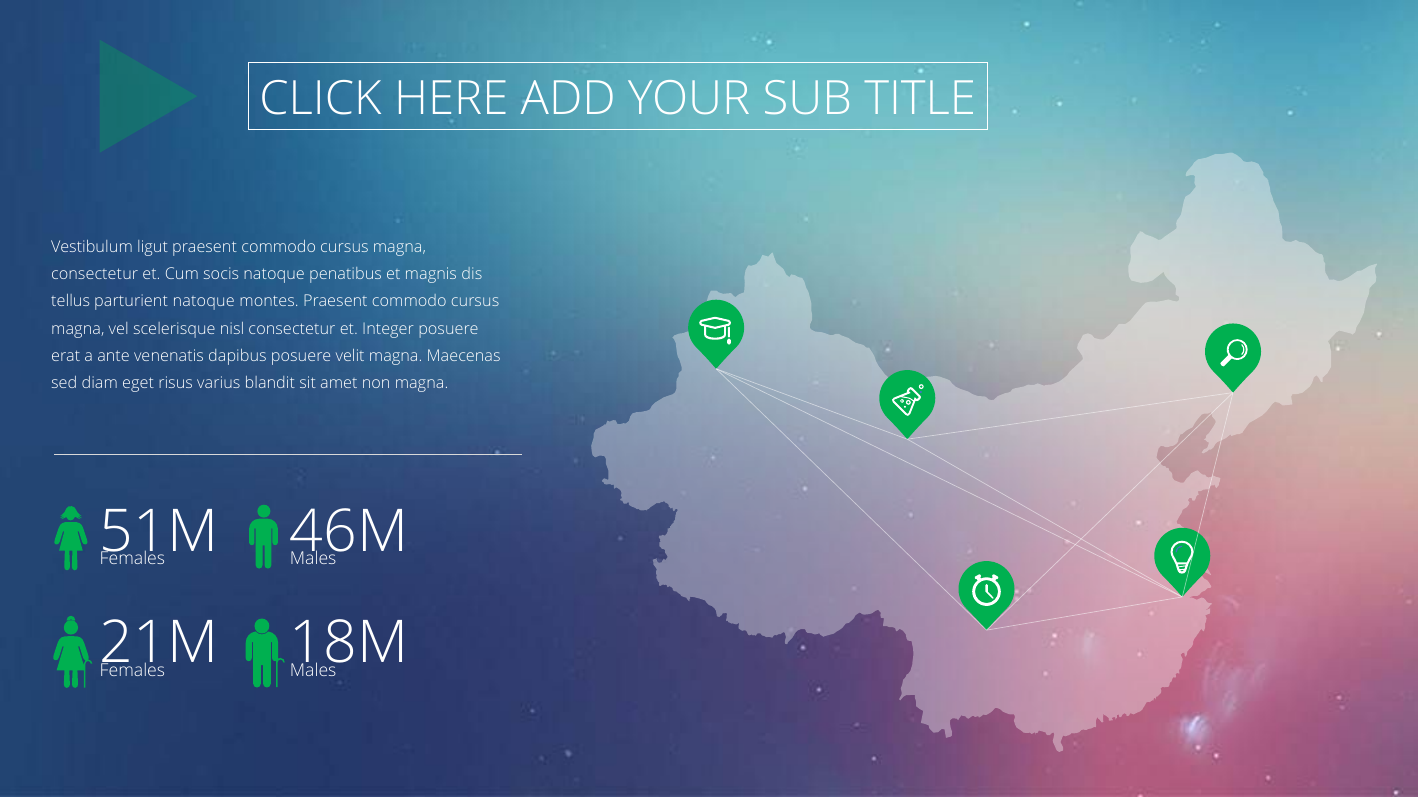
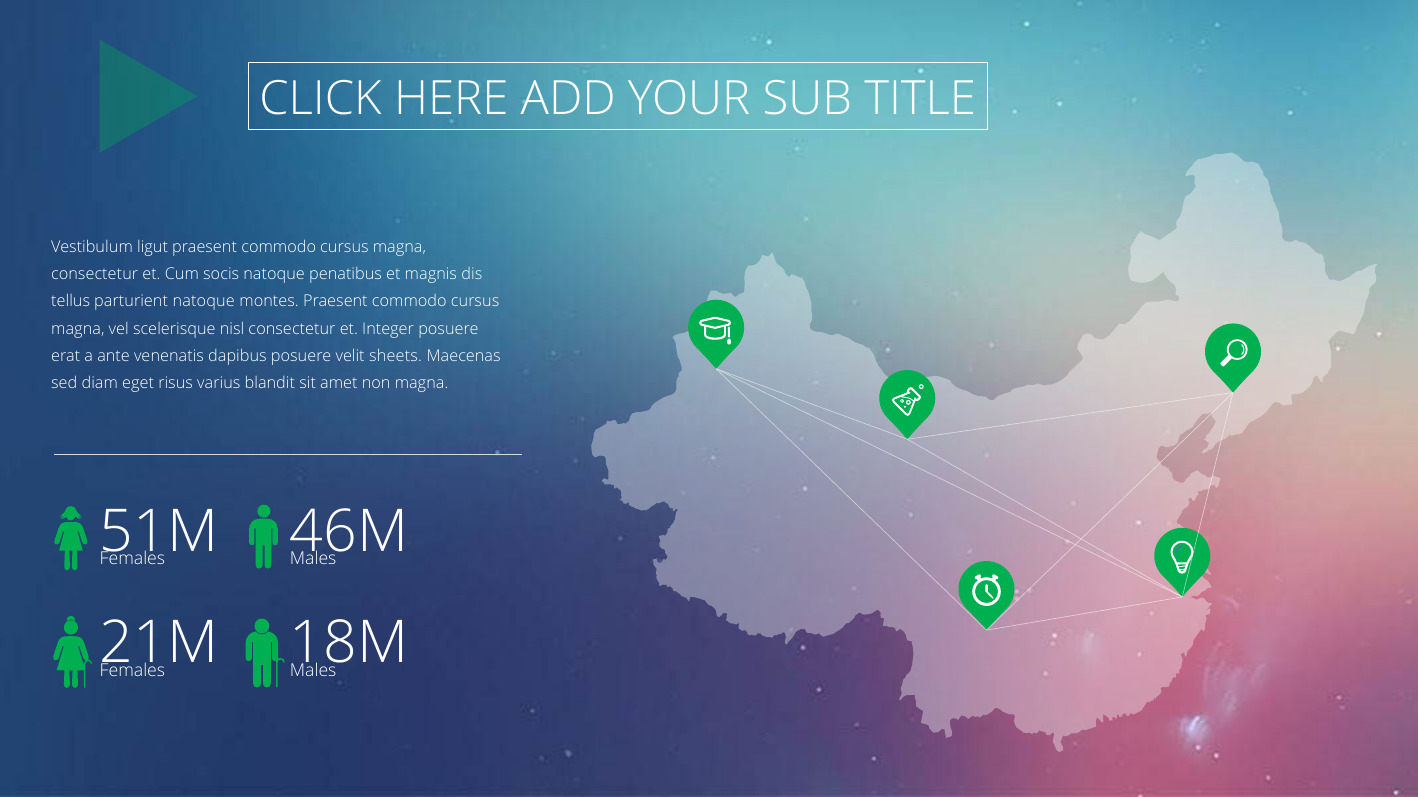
velit magna: magna -> sheets (396, 356)
